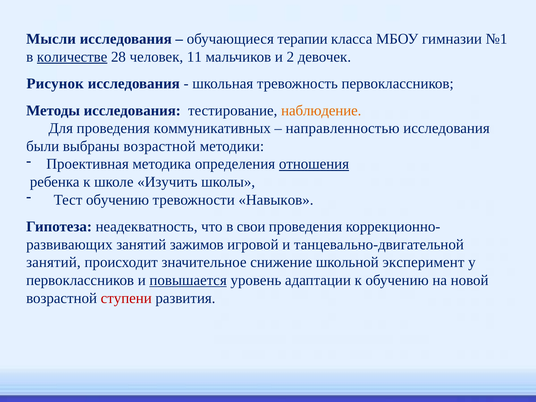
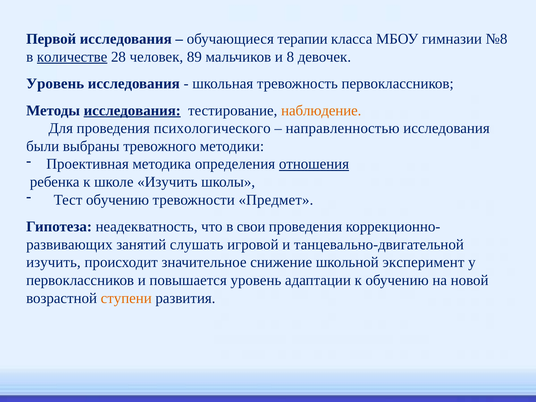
Мысли: Мысли -> Первой (51, 39)
№1: №1 -> №8 (497, 39)
11: 11 -> 89 (194, 57)
2: 2 -> 8 (290, 57)
Рисунок: Рисунок -> Уровень (55, 84)
исследования underline: none -> present (132, 110)
коммуникативных: коммуникативных -> психологического (212, 128)
выбраны возрастной: возрастной -> тревожного (160, 146)
Навыков: Навыков -> Предмет (276, 200)
зажимов: зажимов -> слушать (197, 244)
занятий: занятий -> изучить (53, 262)
повышается underline: present -> none (188, 280)
ступени colour: red -> orange (126, 298)
